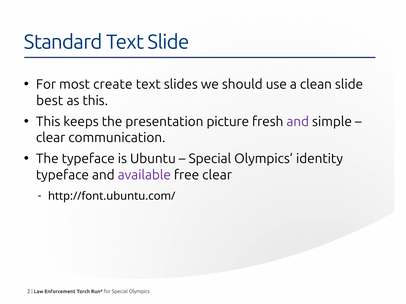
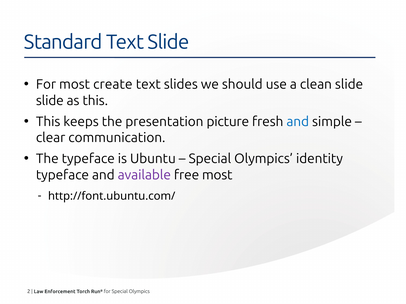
best: best -> slide (50, 101)
and colour: purple -> blue (298, 122)
free clear: clear -> most (217, 175)
